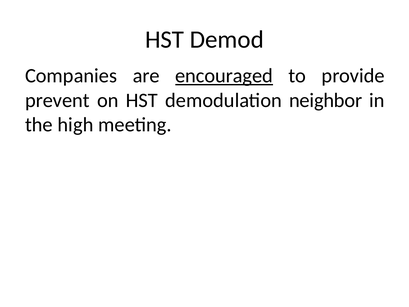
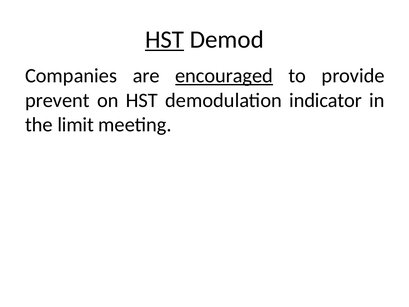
HST underline: none -> present (165, 40)
neighbor: neighbor -> indicator (326, 100)
high: high -> limit (76, 125)
